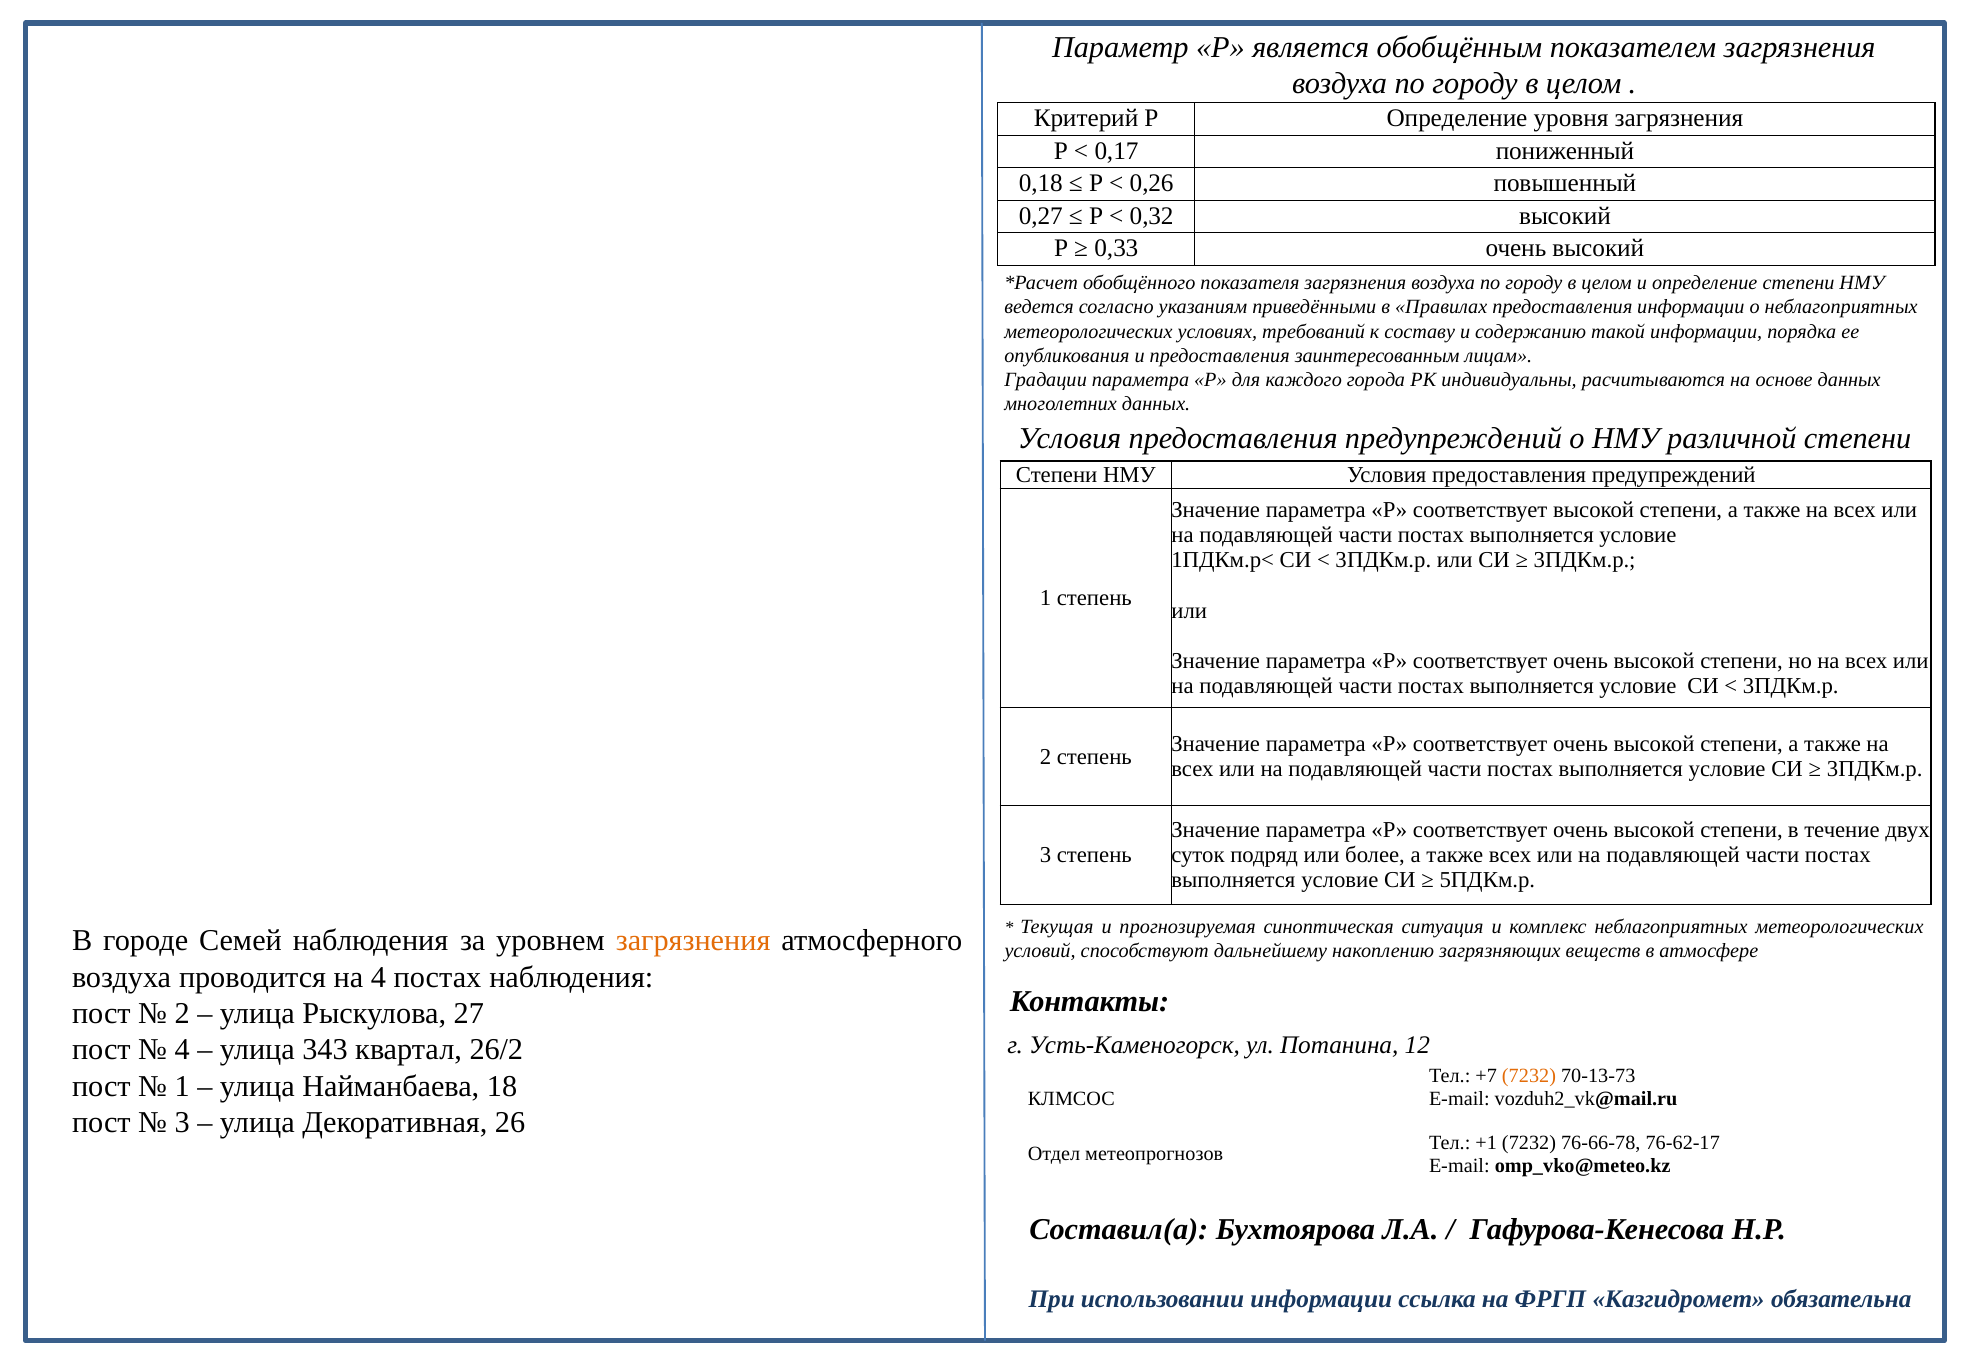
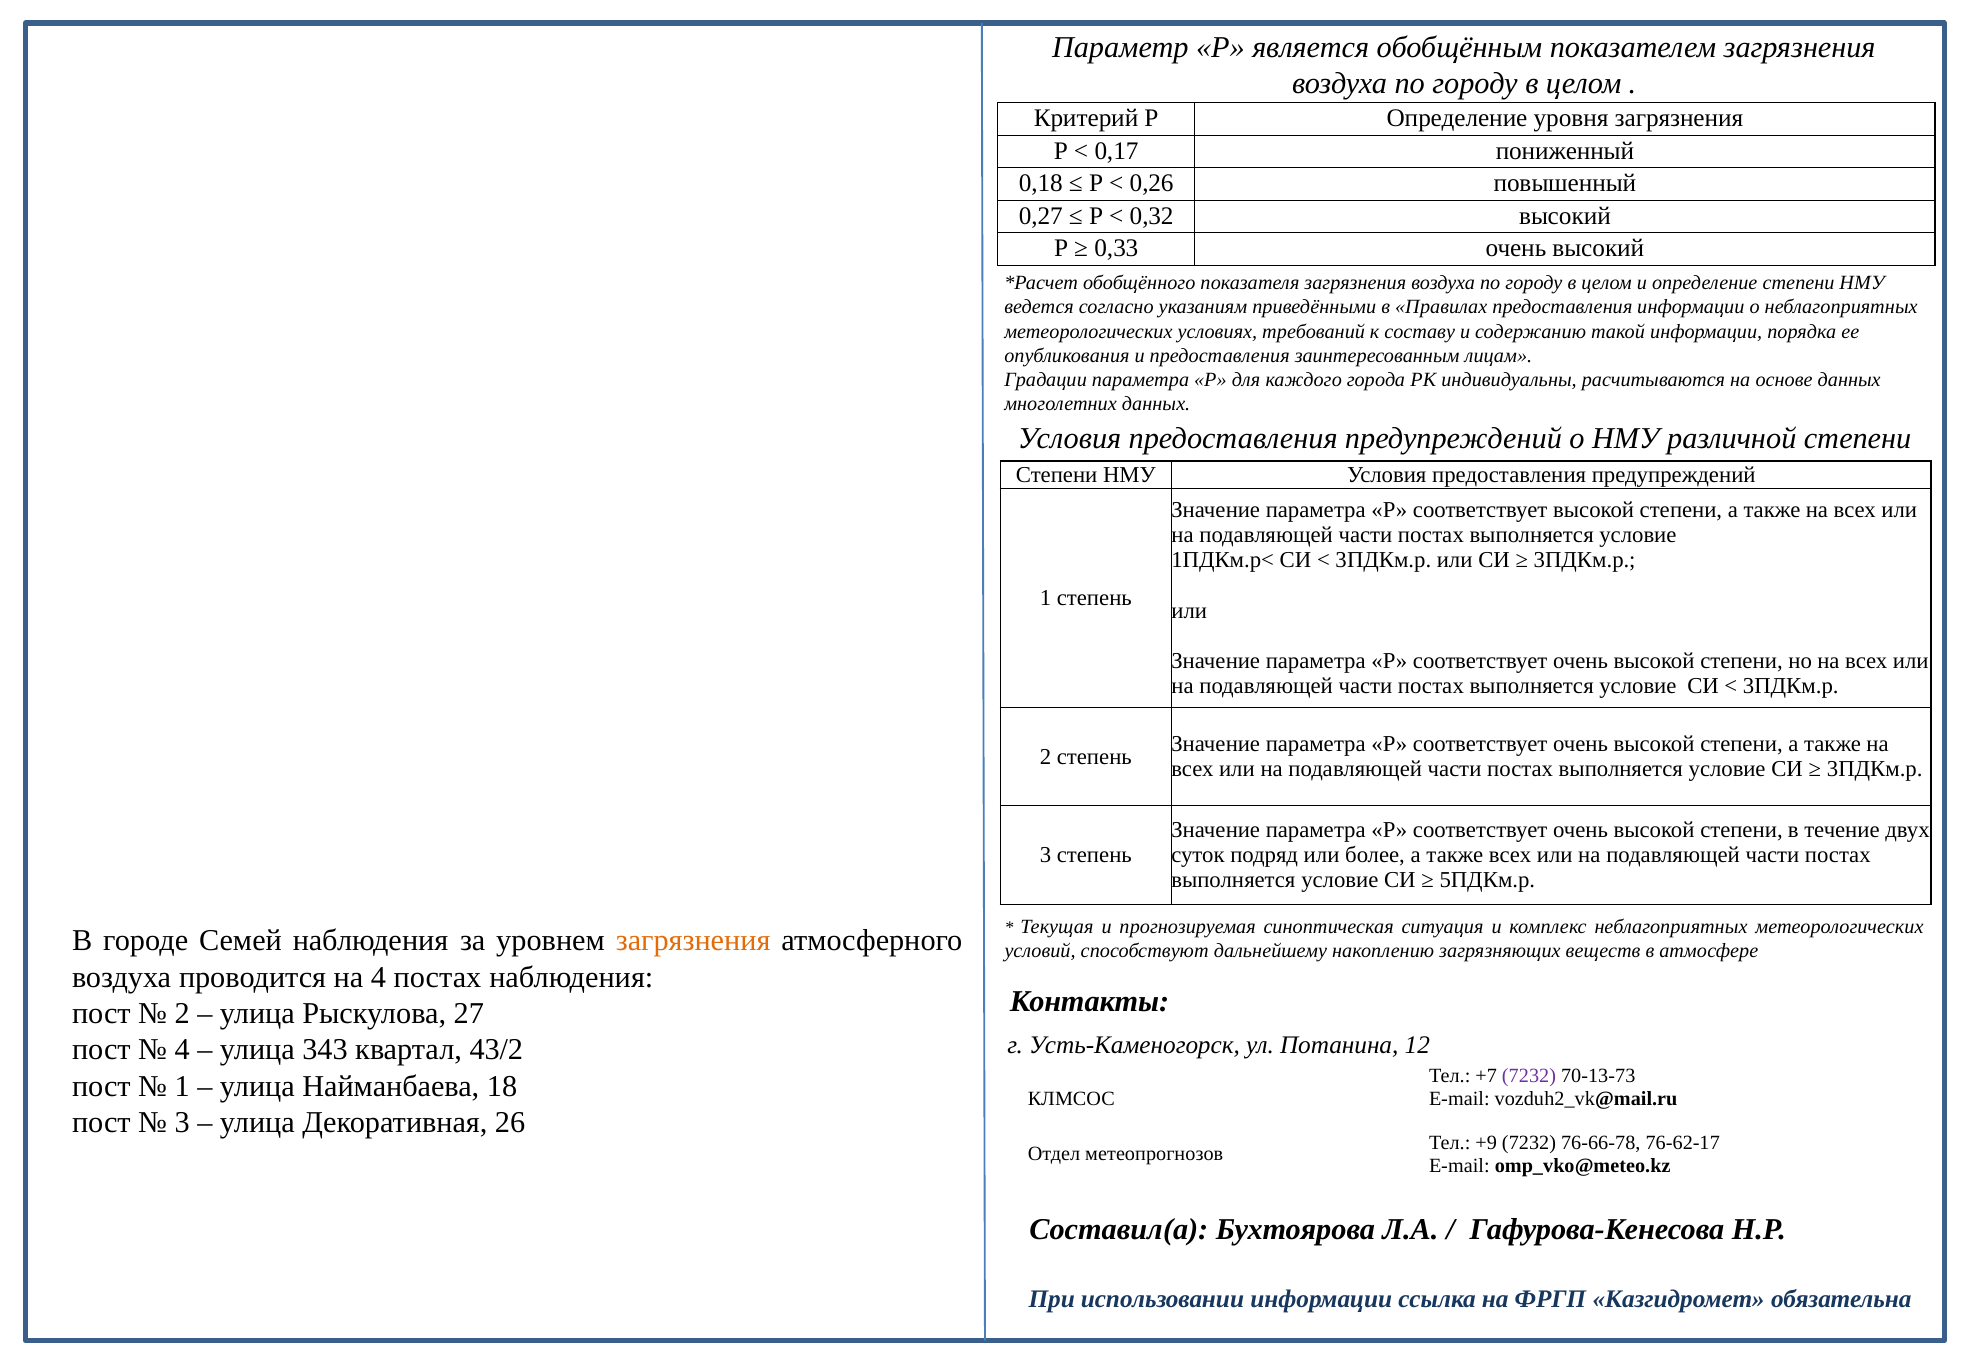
26/2: 26/2 -> 43/2 (496, 1050)
7232 colour: orange -> purple (1529, 1076)
+1: +1 -> +9 (1486, 1143)
